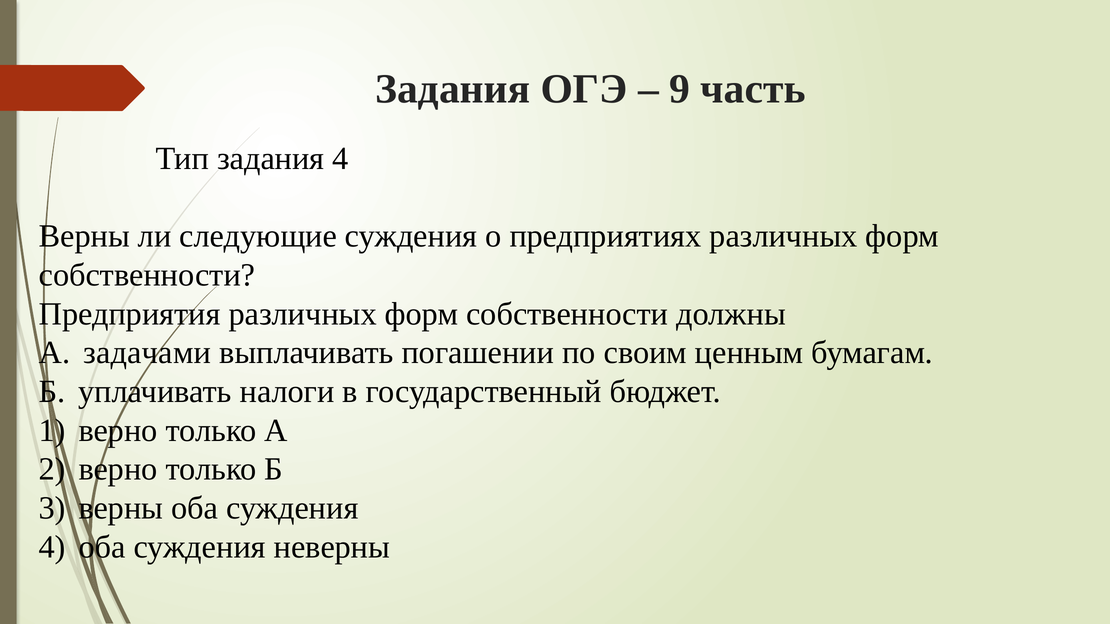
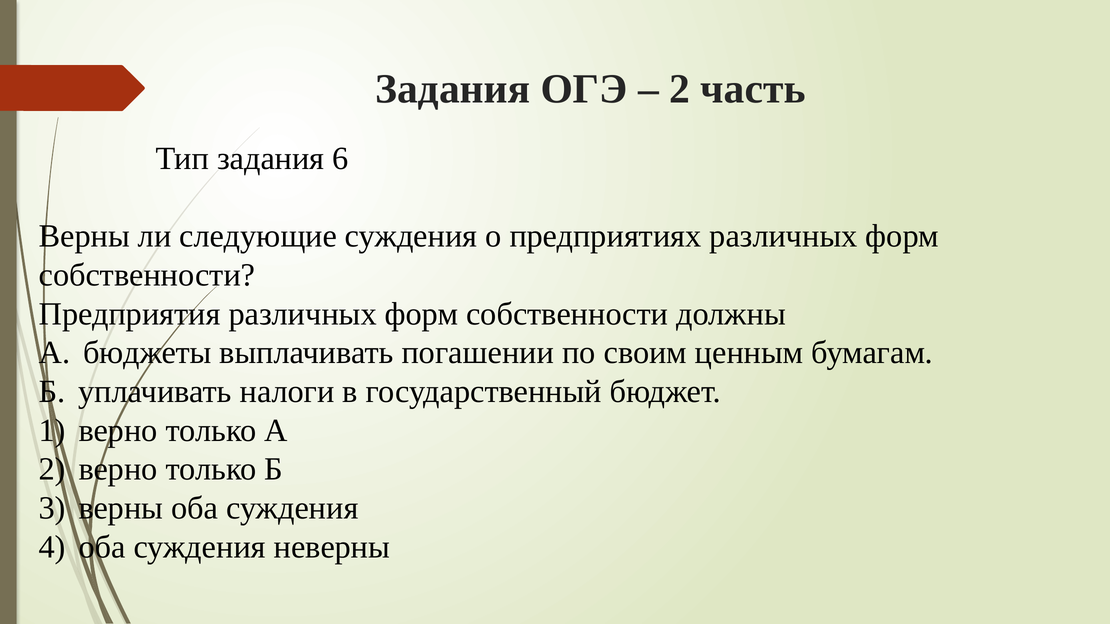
9: 9 -> 2 (680, 89)
задания 4: 4 -> 6 (341, 159)
задачами: задачами -> бюджеты (147, 353)
